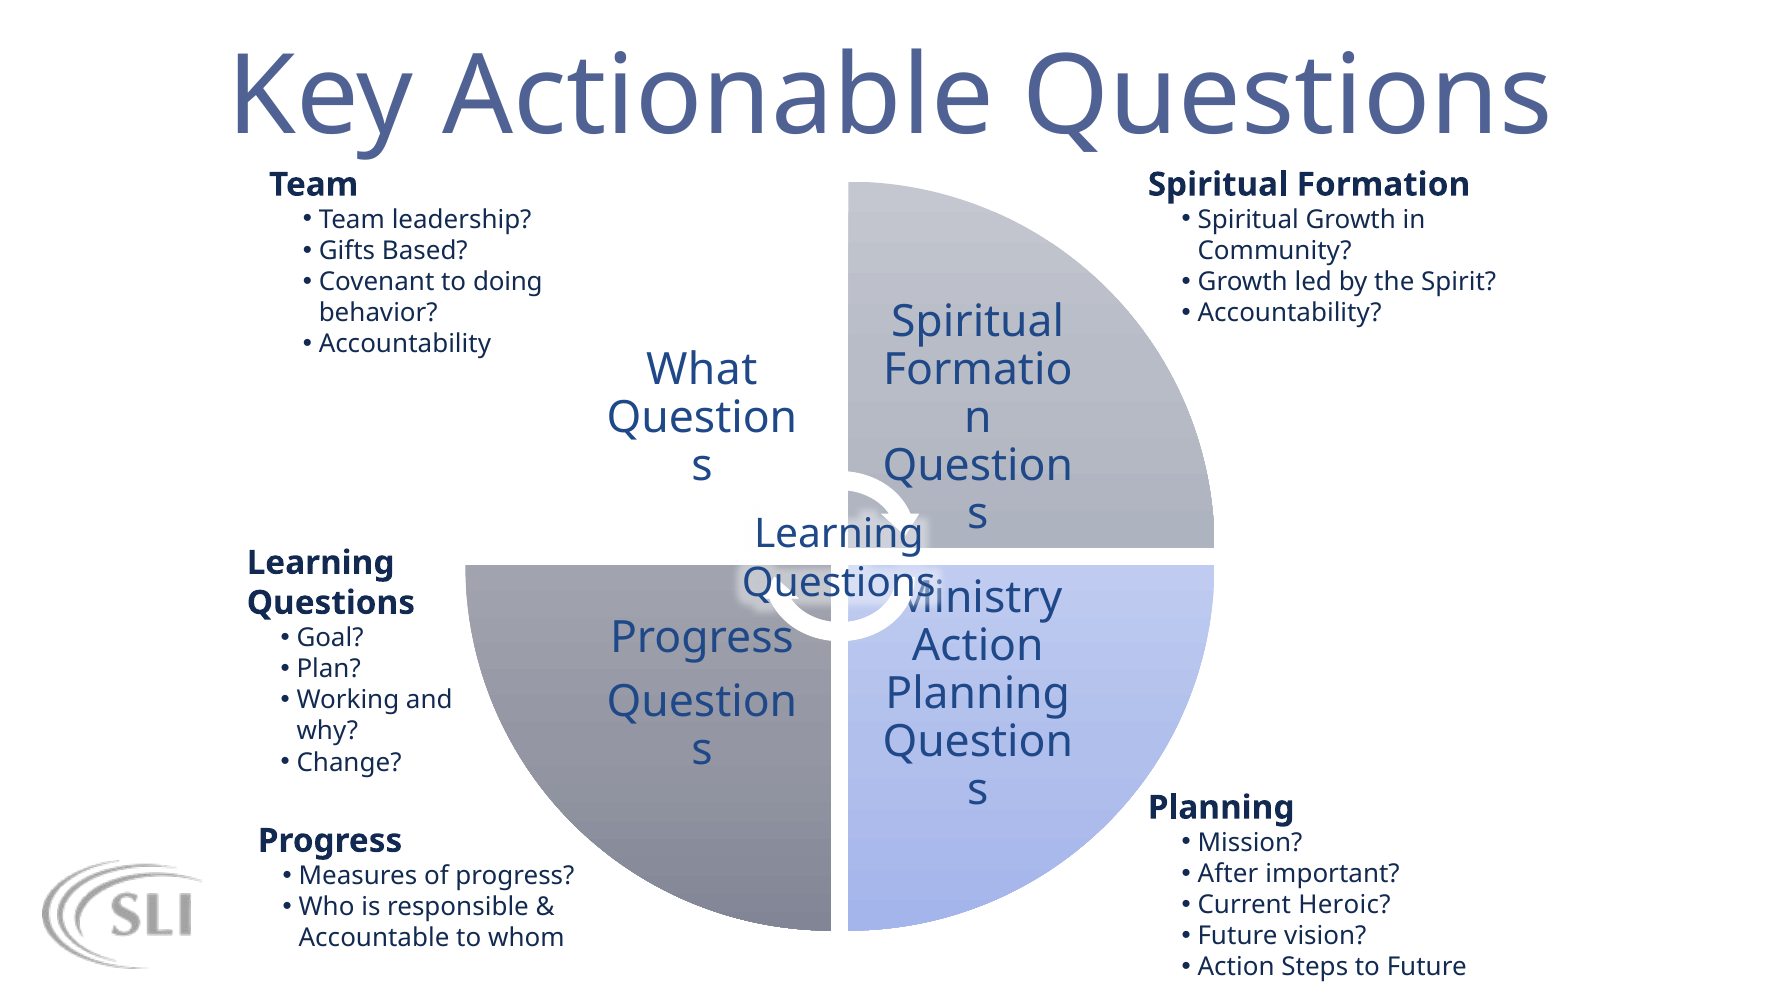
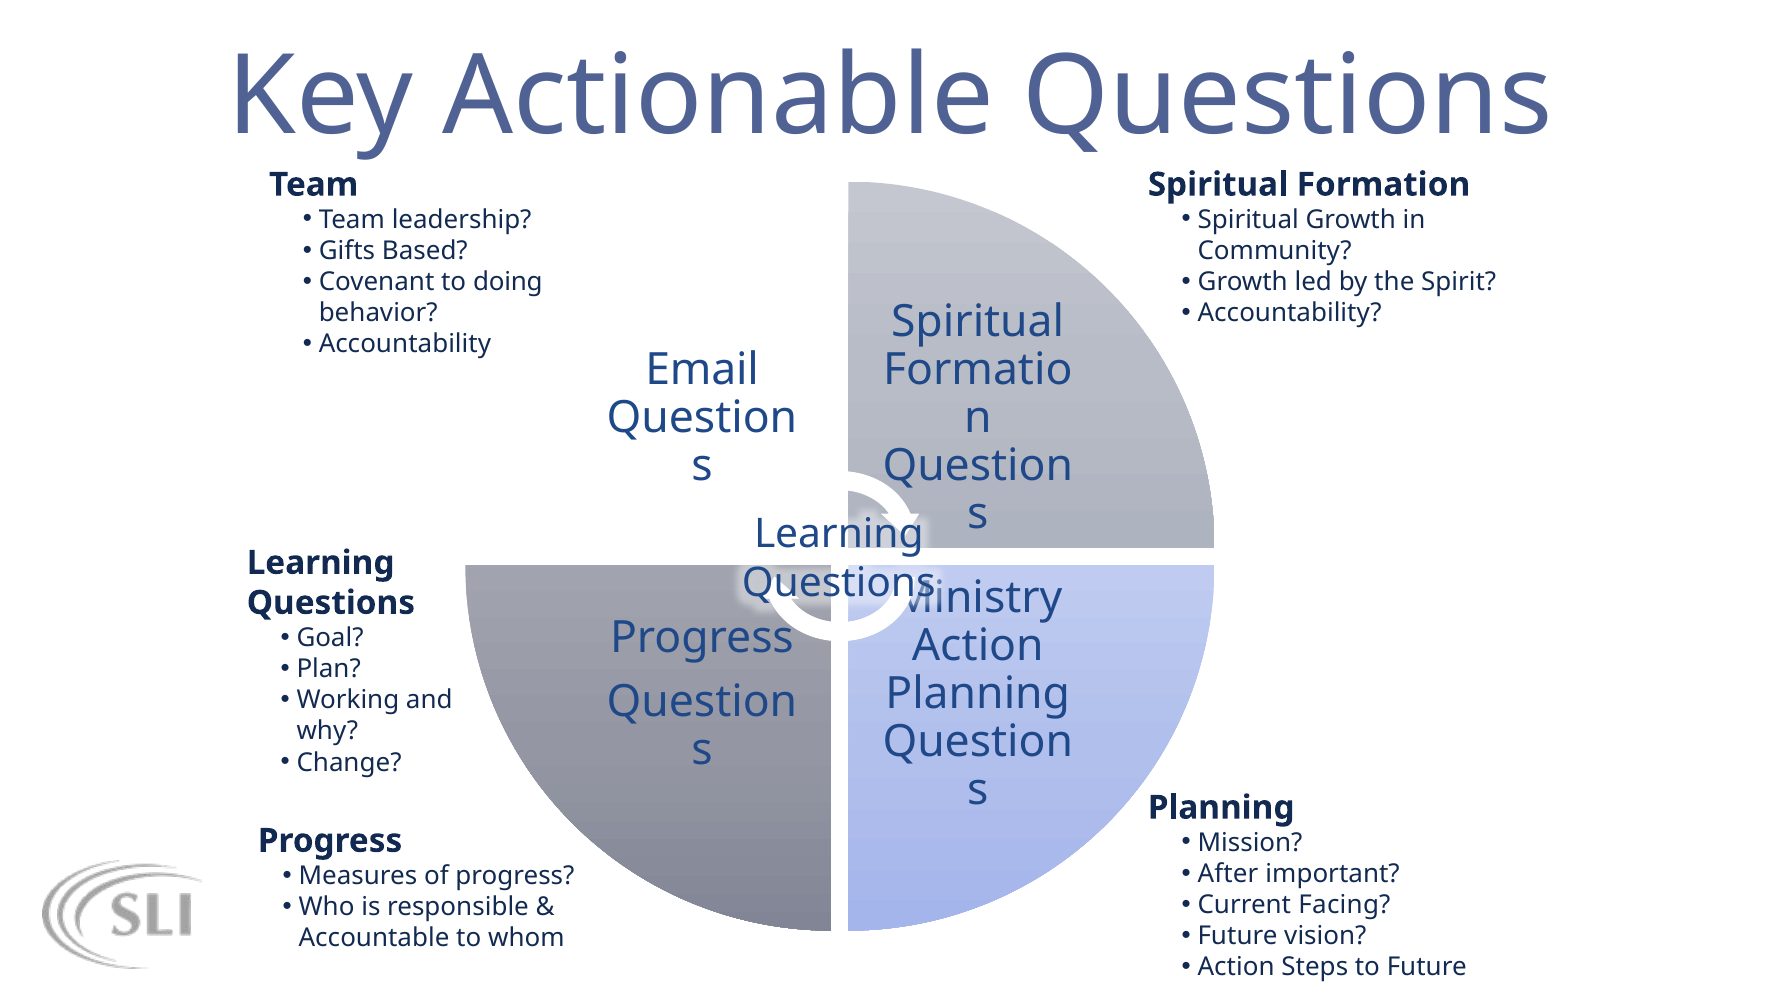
What: What -> Email (702, 370)
Heroic: Heroic -> Facing (1344, 905)
